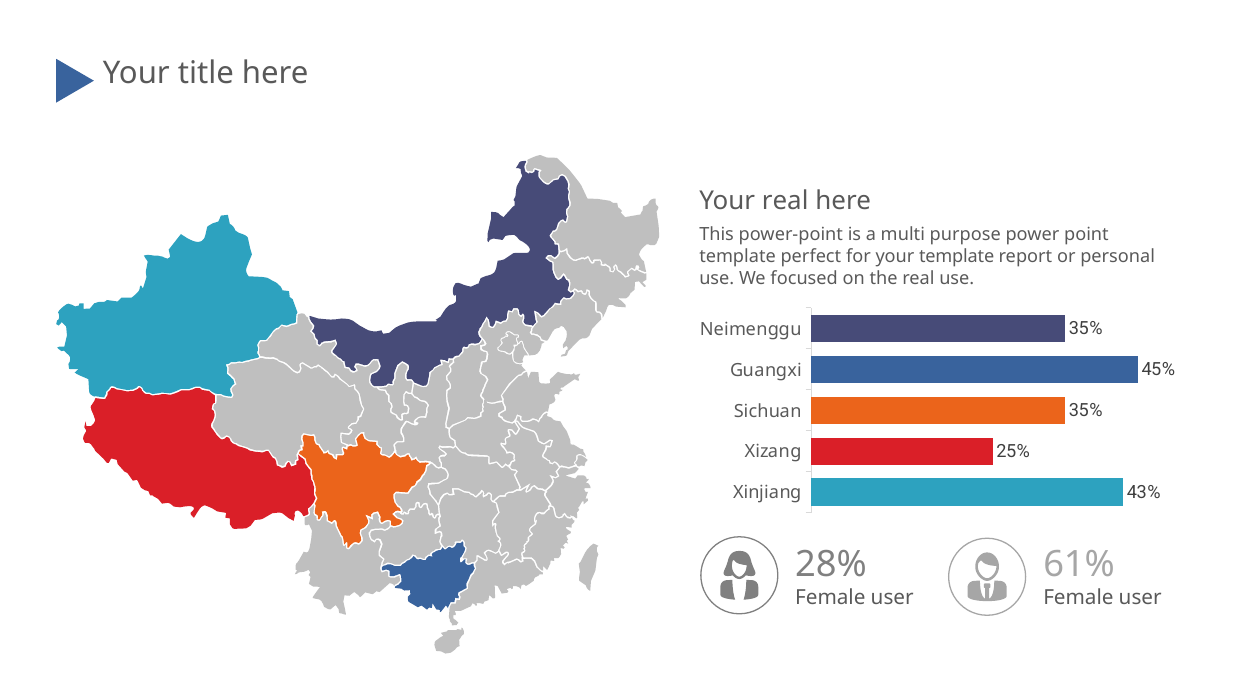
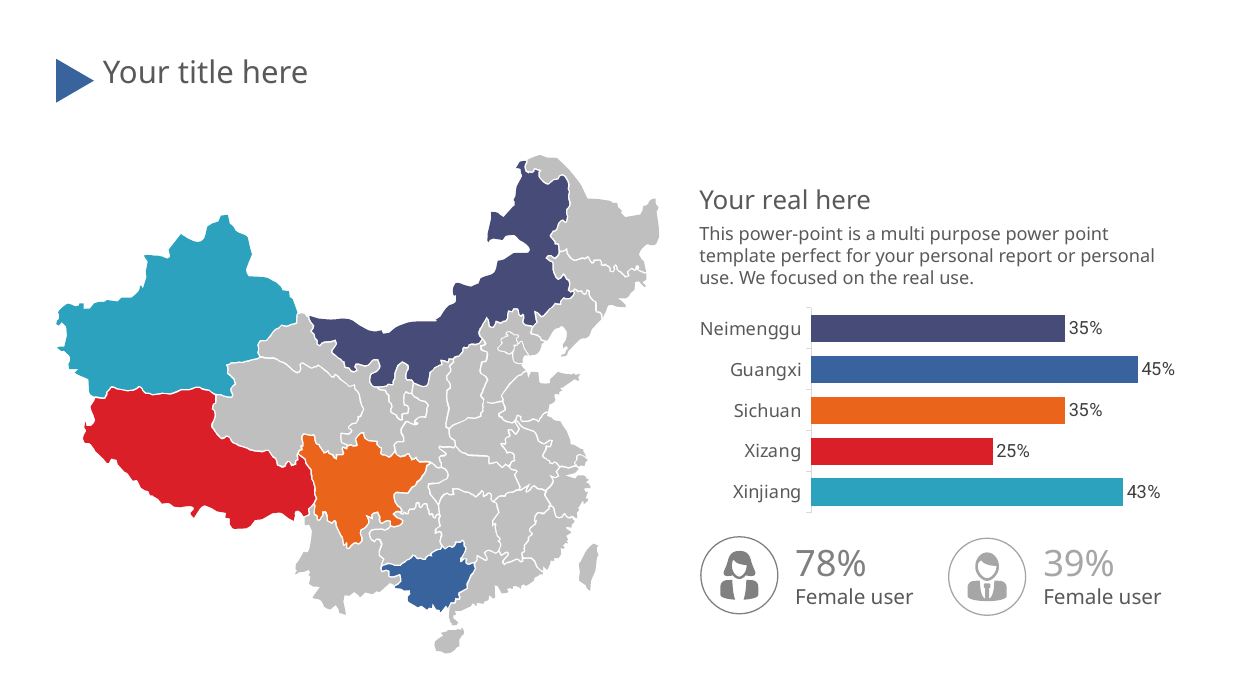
your template: template -> personal (957, 256)
61%: 61% -> 39% (1079, 564)
28%: 28% -> 78% (831, 565)
